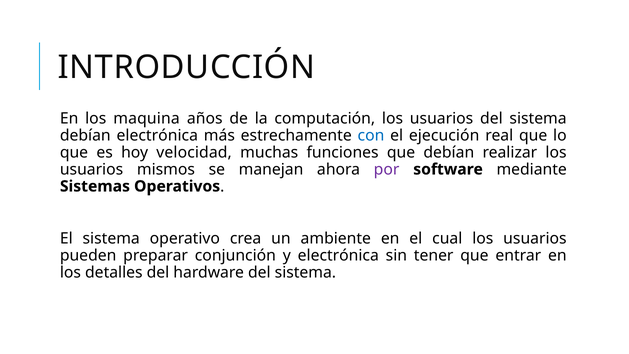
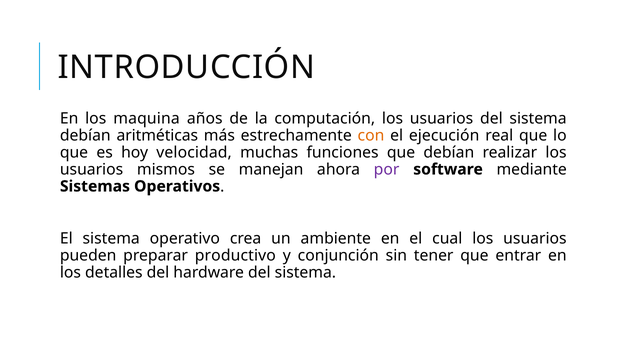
debían electrónica: electrónica -> aritméticas (157, 135)
con colour: blue -> orange (371, 135)
conjunción: conjunción -> productivo (235, 255)
y electrónica: electrónica -> conjunción (338, 255)
